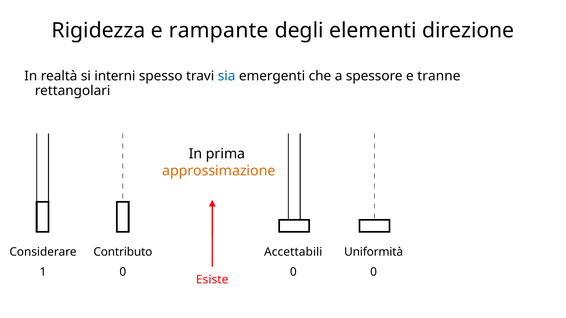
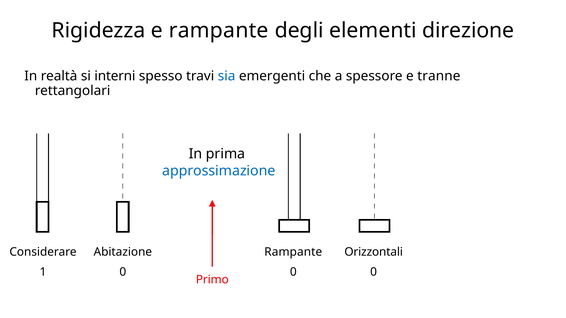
approssimazione colour: orange -> blue (219, 171)
Contributo: Contributo -> Abitazione (123, 252)
Accettabili: Accettabili -> Rampante (293, 252)
Uniformità: Uniformità -> Orizzontali (374, 252)
Esiste: Esiste -> Primo (212, 280)
